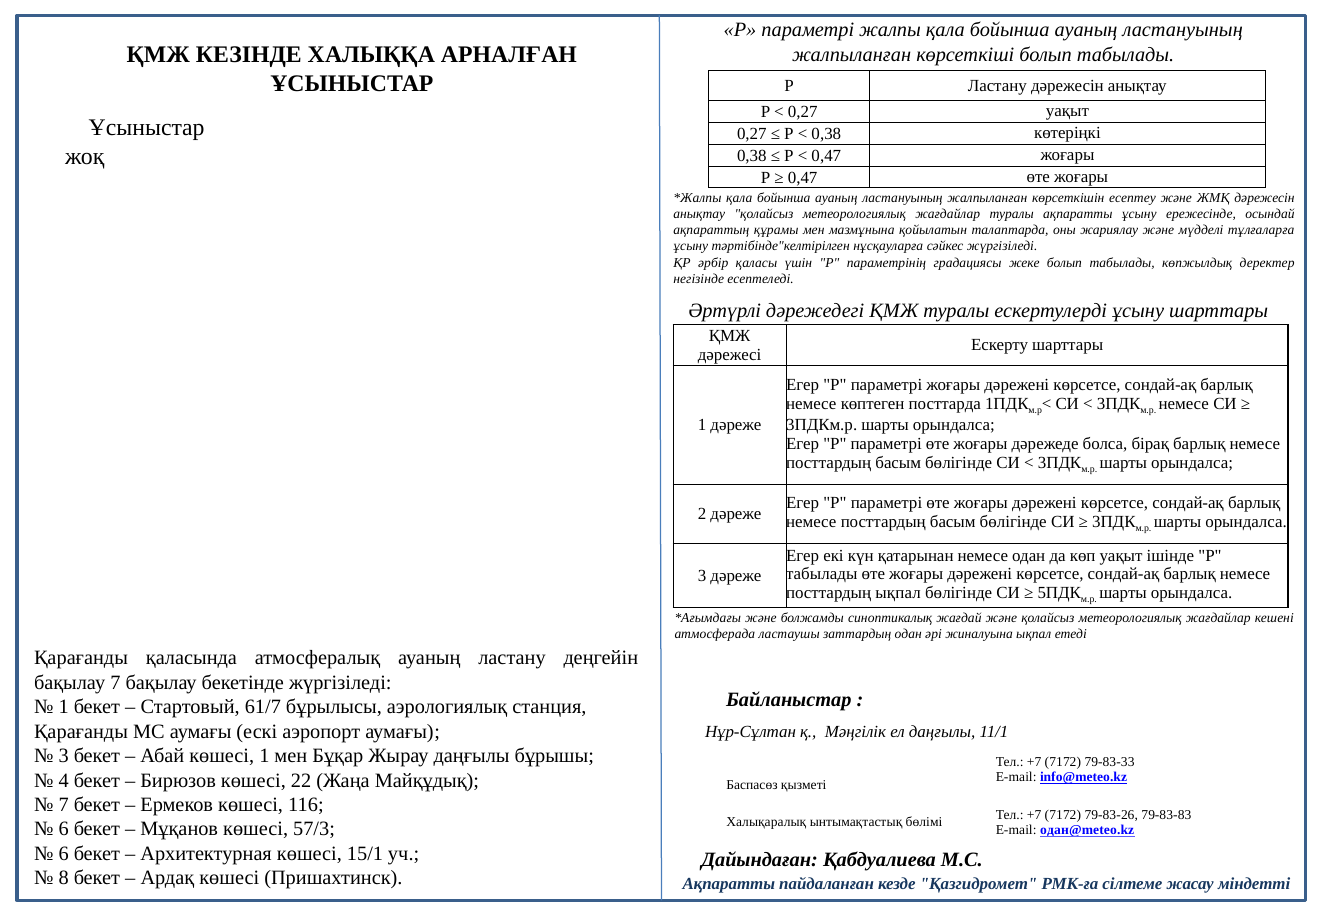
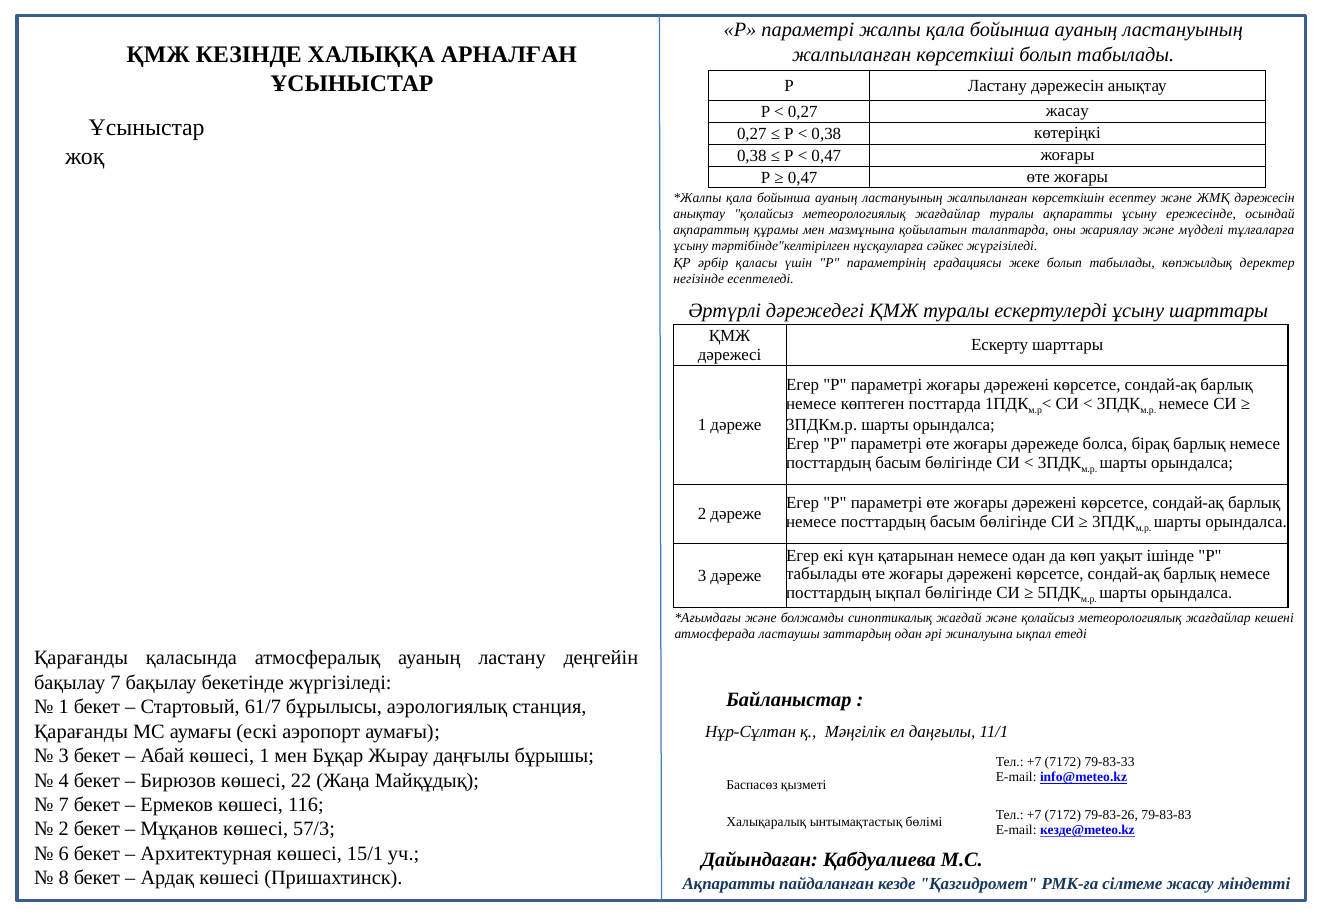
0,27 уақыт: уақыт -> жасау (1067, 111)
6: 6 -> 2 (64, 829)
одан@meteo.kz: одан@meteo.kz -> кезде@meteo.kz (1087, 830)
